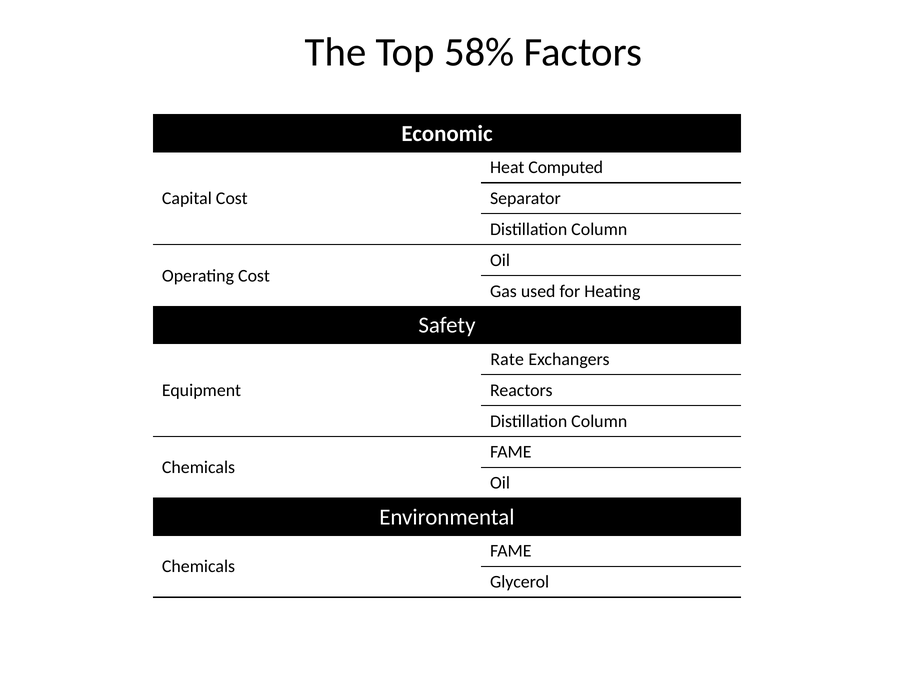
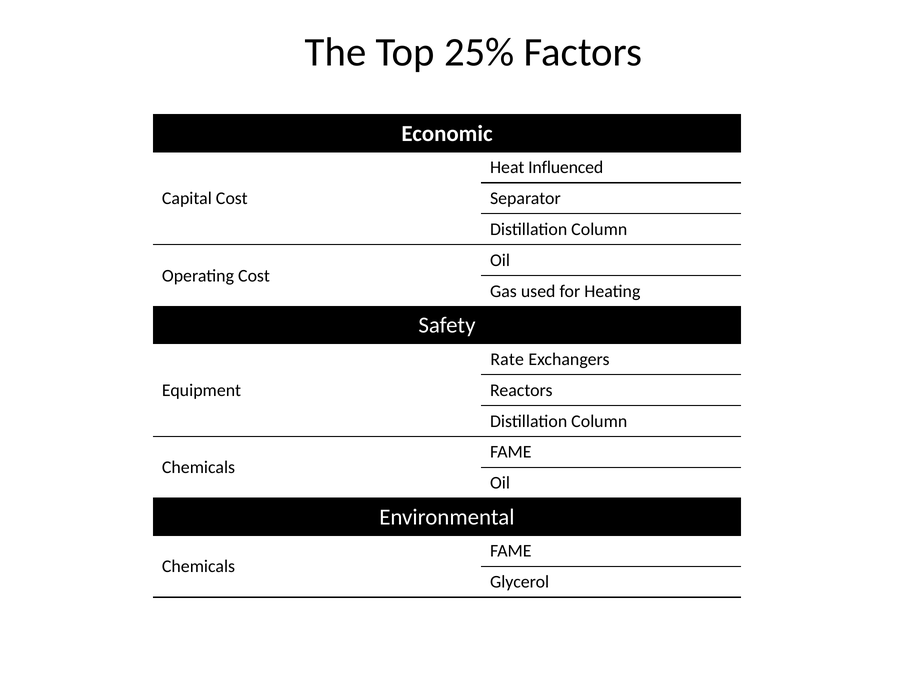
58%: 58% -> 25% (479, 53)
Computed: Computed -> Influenced (566, 167)
